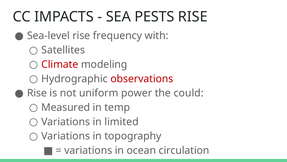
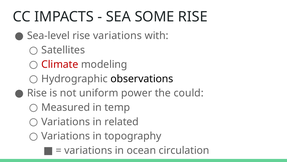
PESTS: PESTS -> SOME (154, 17)
rise frequency: frequency -> variations (117, 36)
observations colour: red -> black (142, 79)
limited: limited -> related (122, 121)
